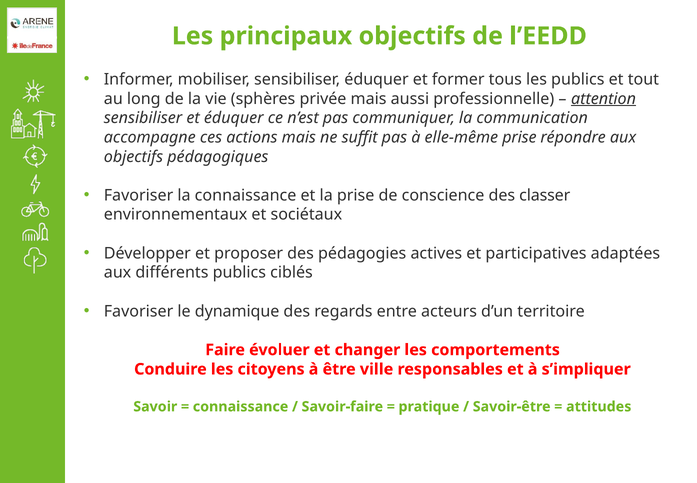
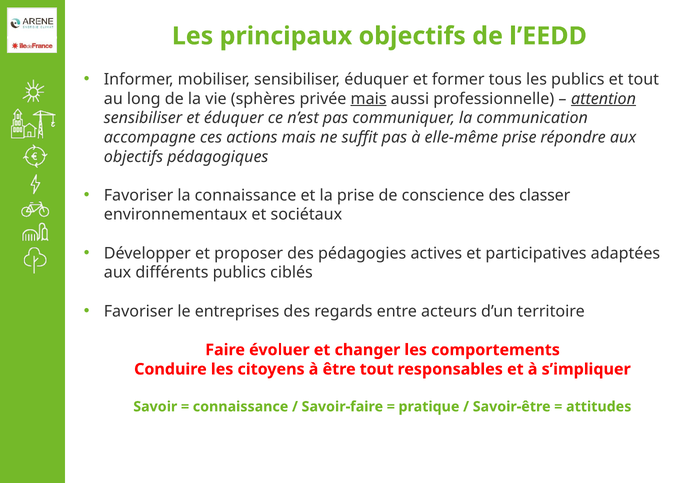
mais underline: none -> present (369, 99)
dynamique: dynamique -> entreprises (237, 311)
être ville: ville -> tout (377, 369)
